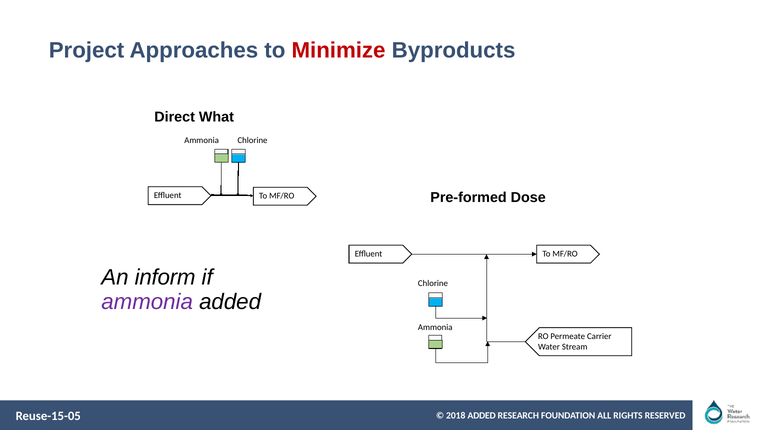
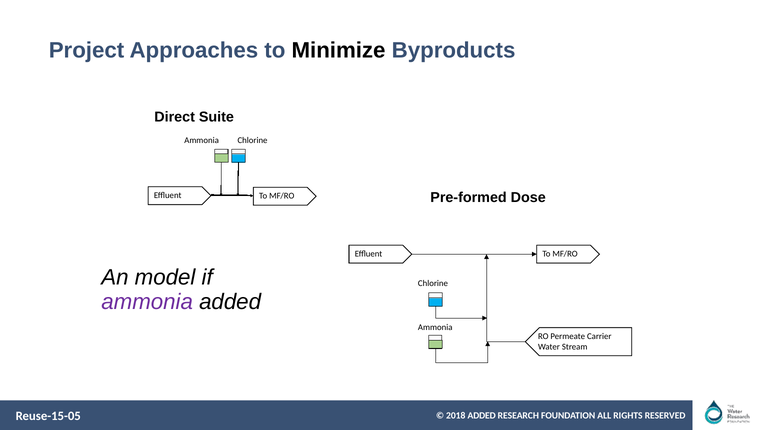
Minimize colour: red -> black (339, 50)
What: What -> Suite (216, 117)
inform: inform -> model (165, 278)
